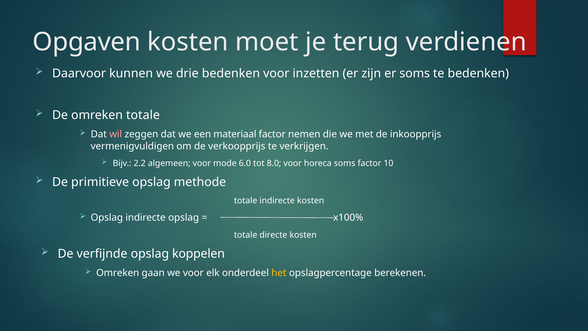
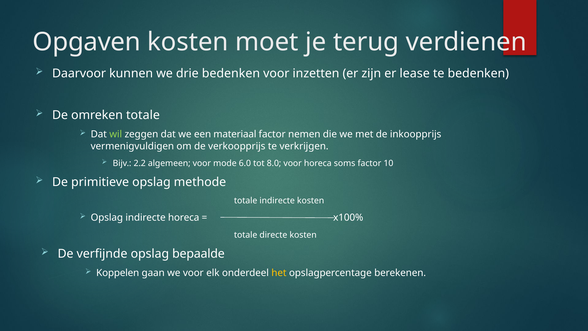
er soms: soms -> lease (415, 73)
wil colour: pink -> light green (116, 134)
indirecte opslag: opslag -> horeca (184, 218)
koppelen: koppelen -> bepaalde (198, 254)
Omreken: Omreken -> Koppelen (118, 273)
